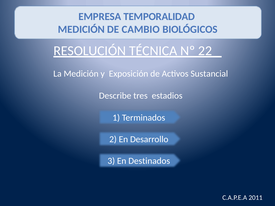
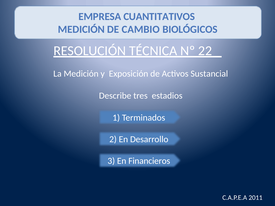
TEMPORALIDAD: TEMPORALIDAD -> CUANTITATIVOS (159, 17)
Destinados: Destinados -> Financieros (149, 161)
